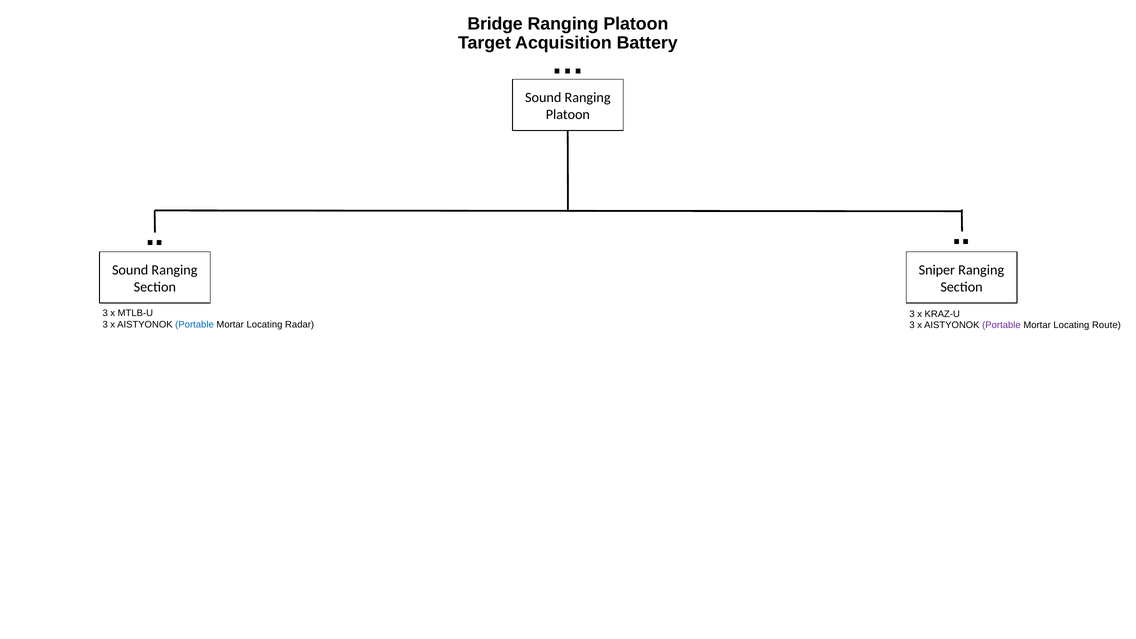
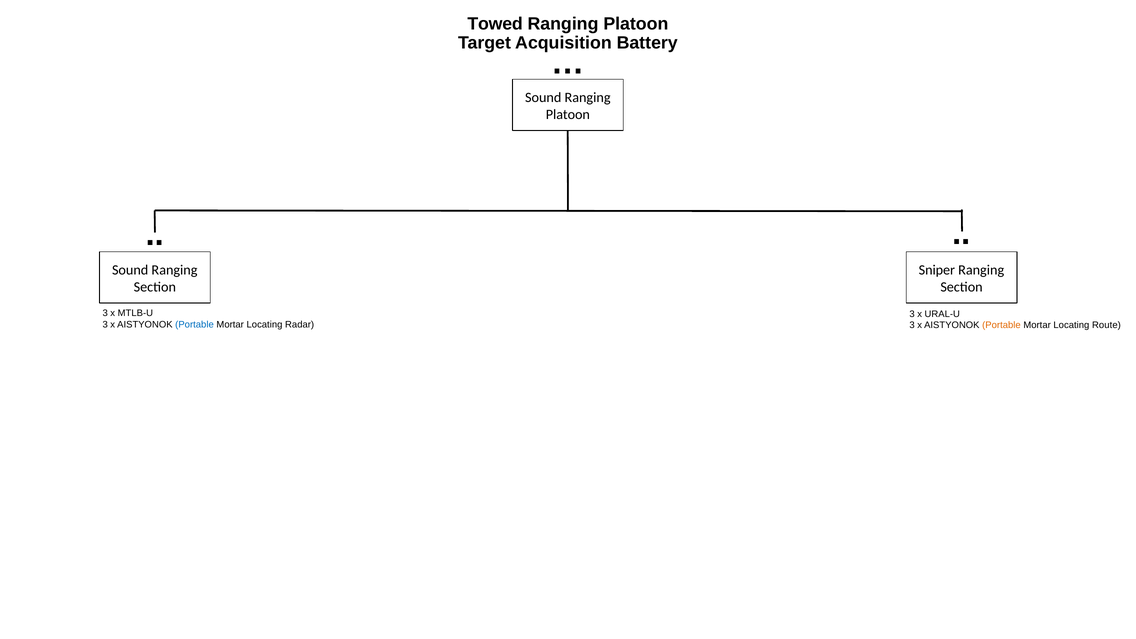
Bridge: Bridge -> Towed (495, 24)
KRAZ-U: KRAZ-U -> URAL-U (942, 314)
Portable colour: purple -> orange (1001, 325)
